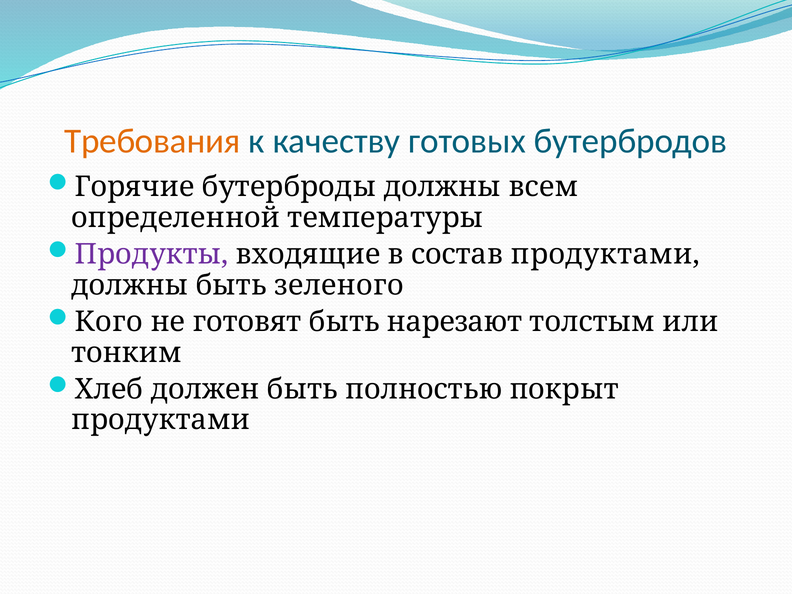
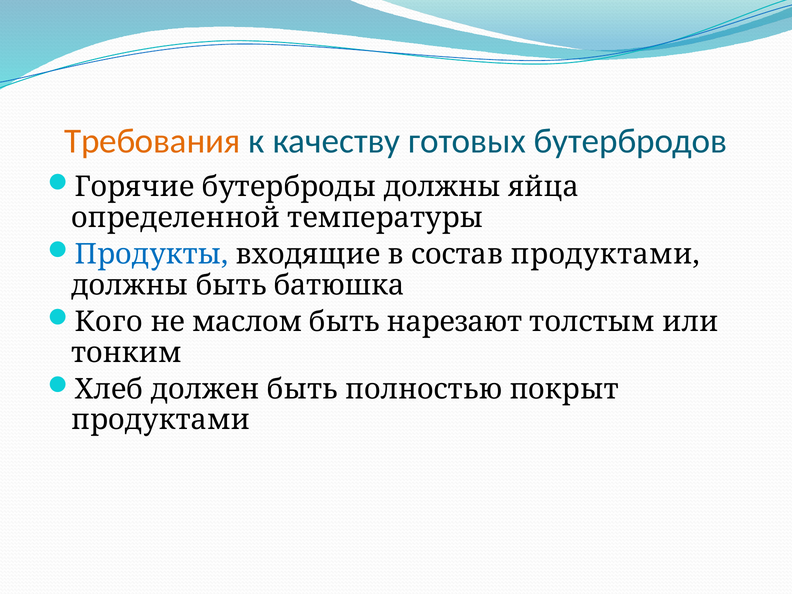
всем: всем -> яйца (544, 187)
Продукты colour: purple -> blue (152, 254)
зеленого: зеленого -> батюшка (339, 285)
готовят: готовят -> маслом (247, 322)
